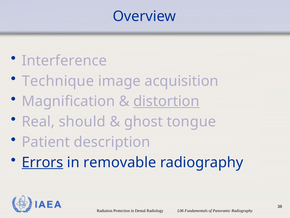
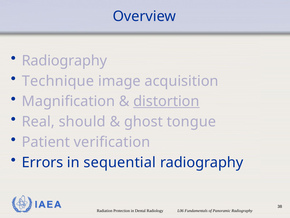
Interference: Interference -> Radiography (64, 61)
description: description -> verification (112, 142)
Errors underline: present -> none (42, 162)
removable: removable -> sequential (120, 162)
